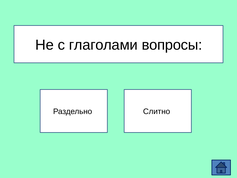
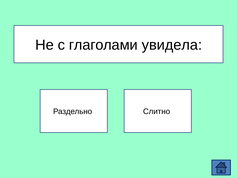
вопросы: вопросы -> увидела (172, 45)
